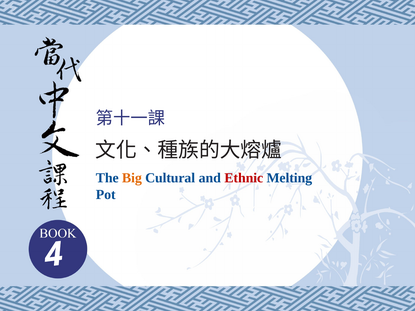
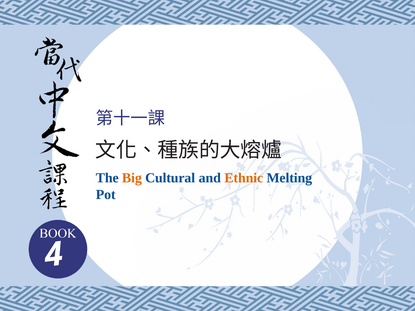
Ethnic colour: red -> orange (244, 178)
